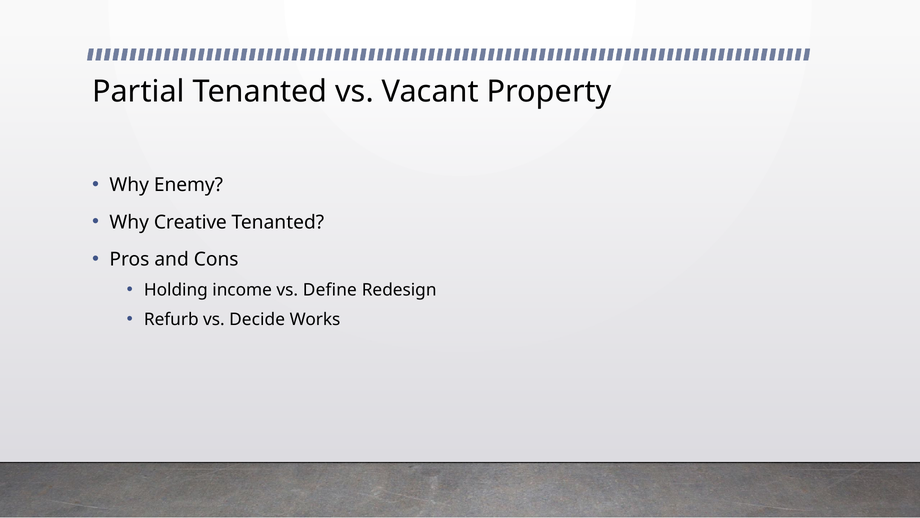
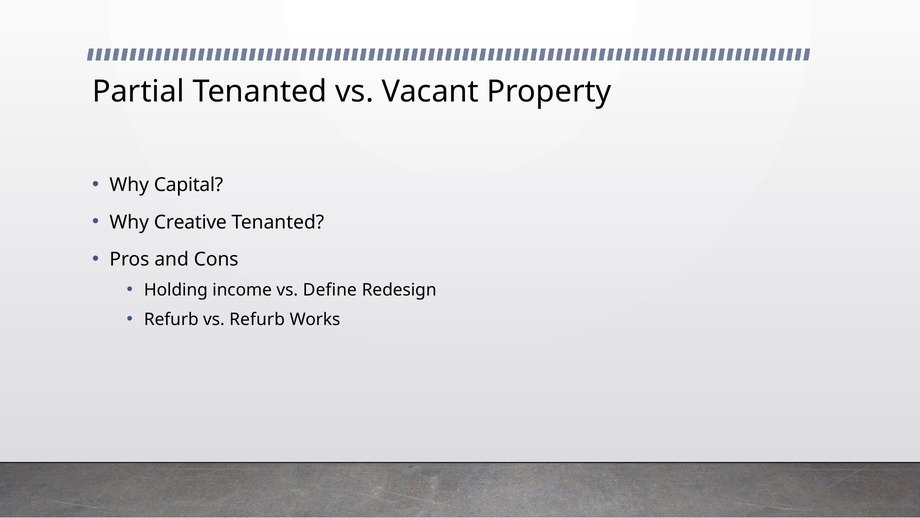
Enemy: Enemy -> Capital (189, 185)
vs Decide: Decide -> Refurb (257, 319)
